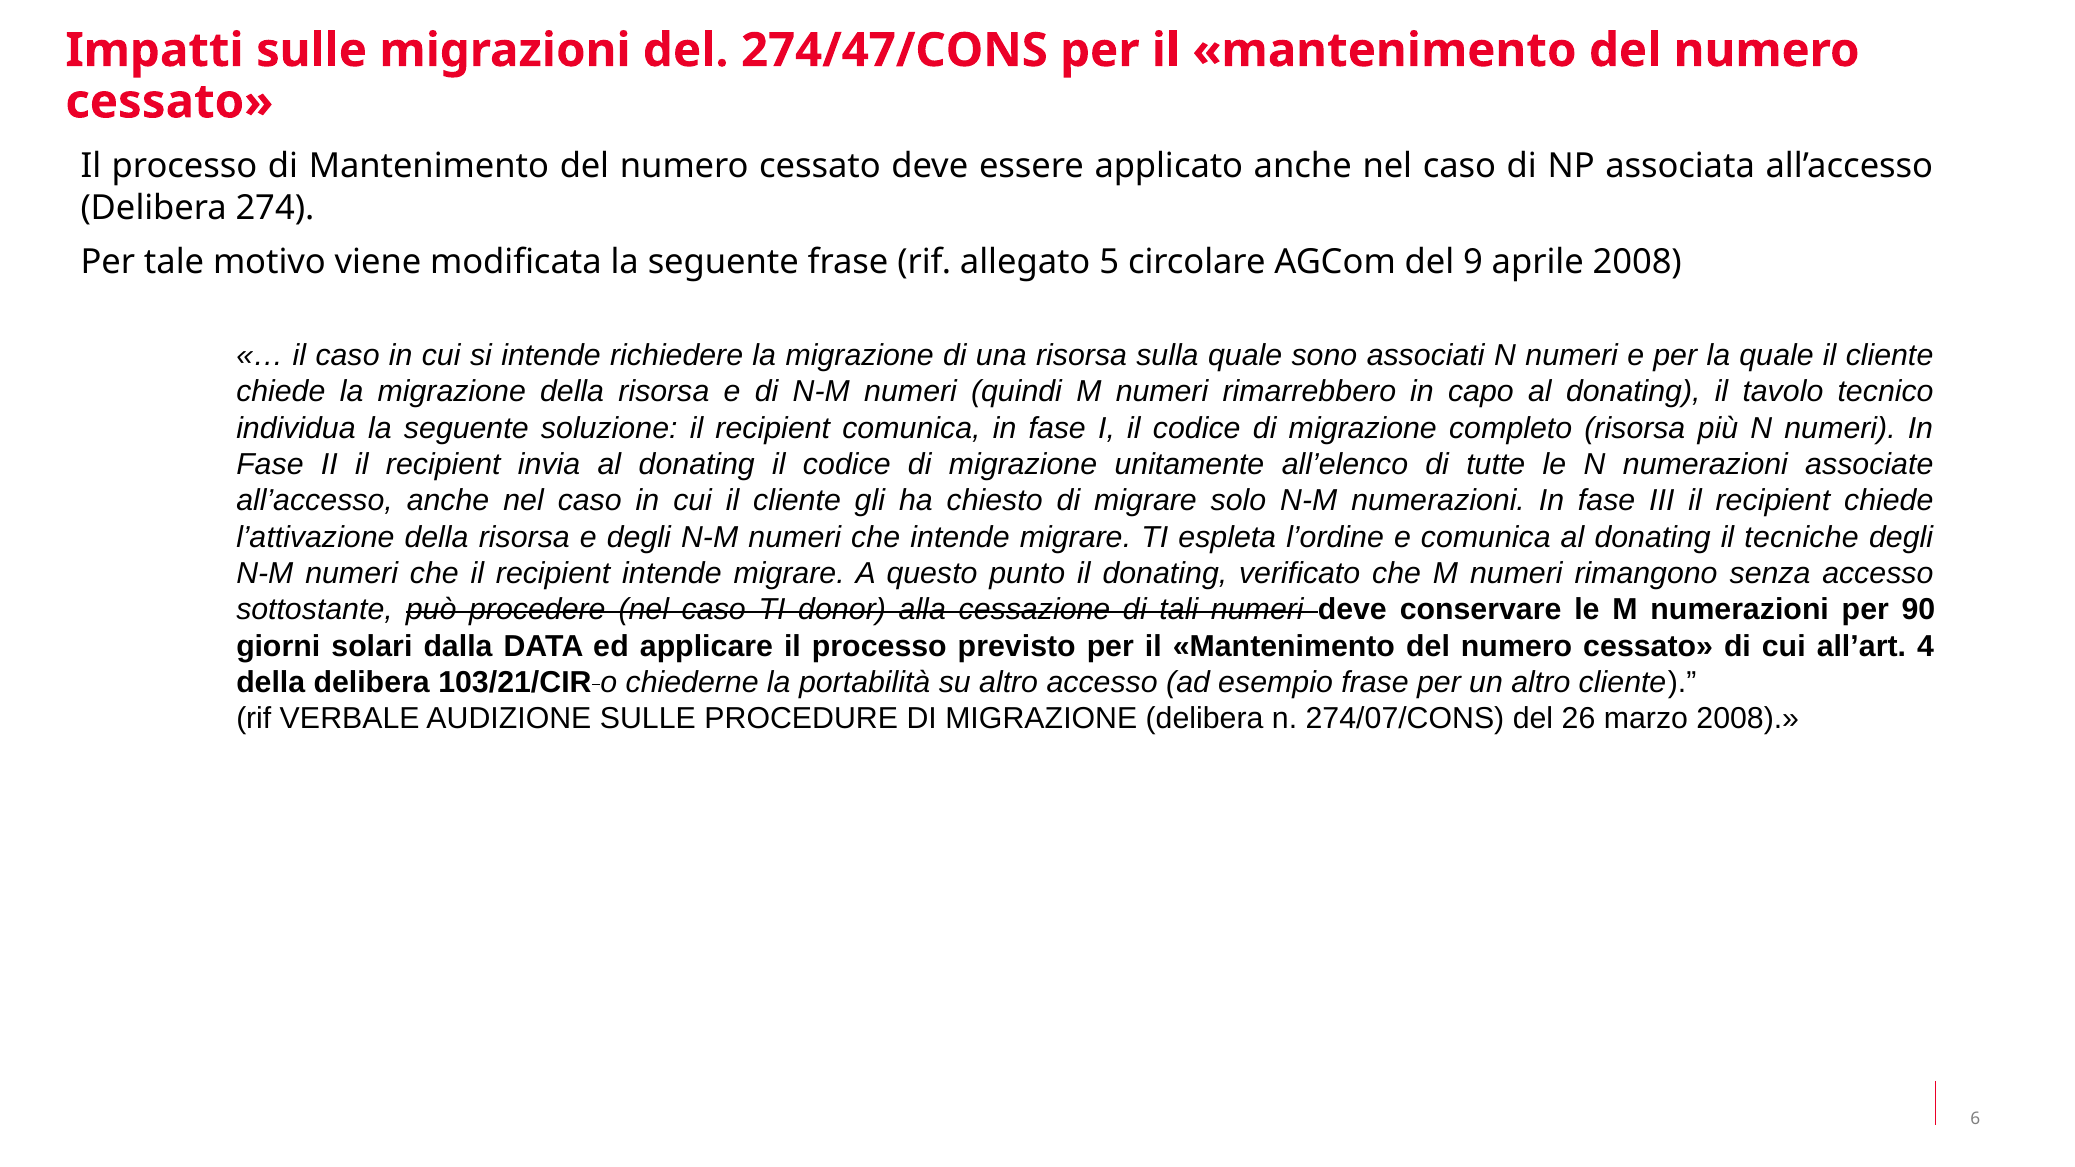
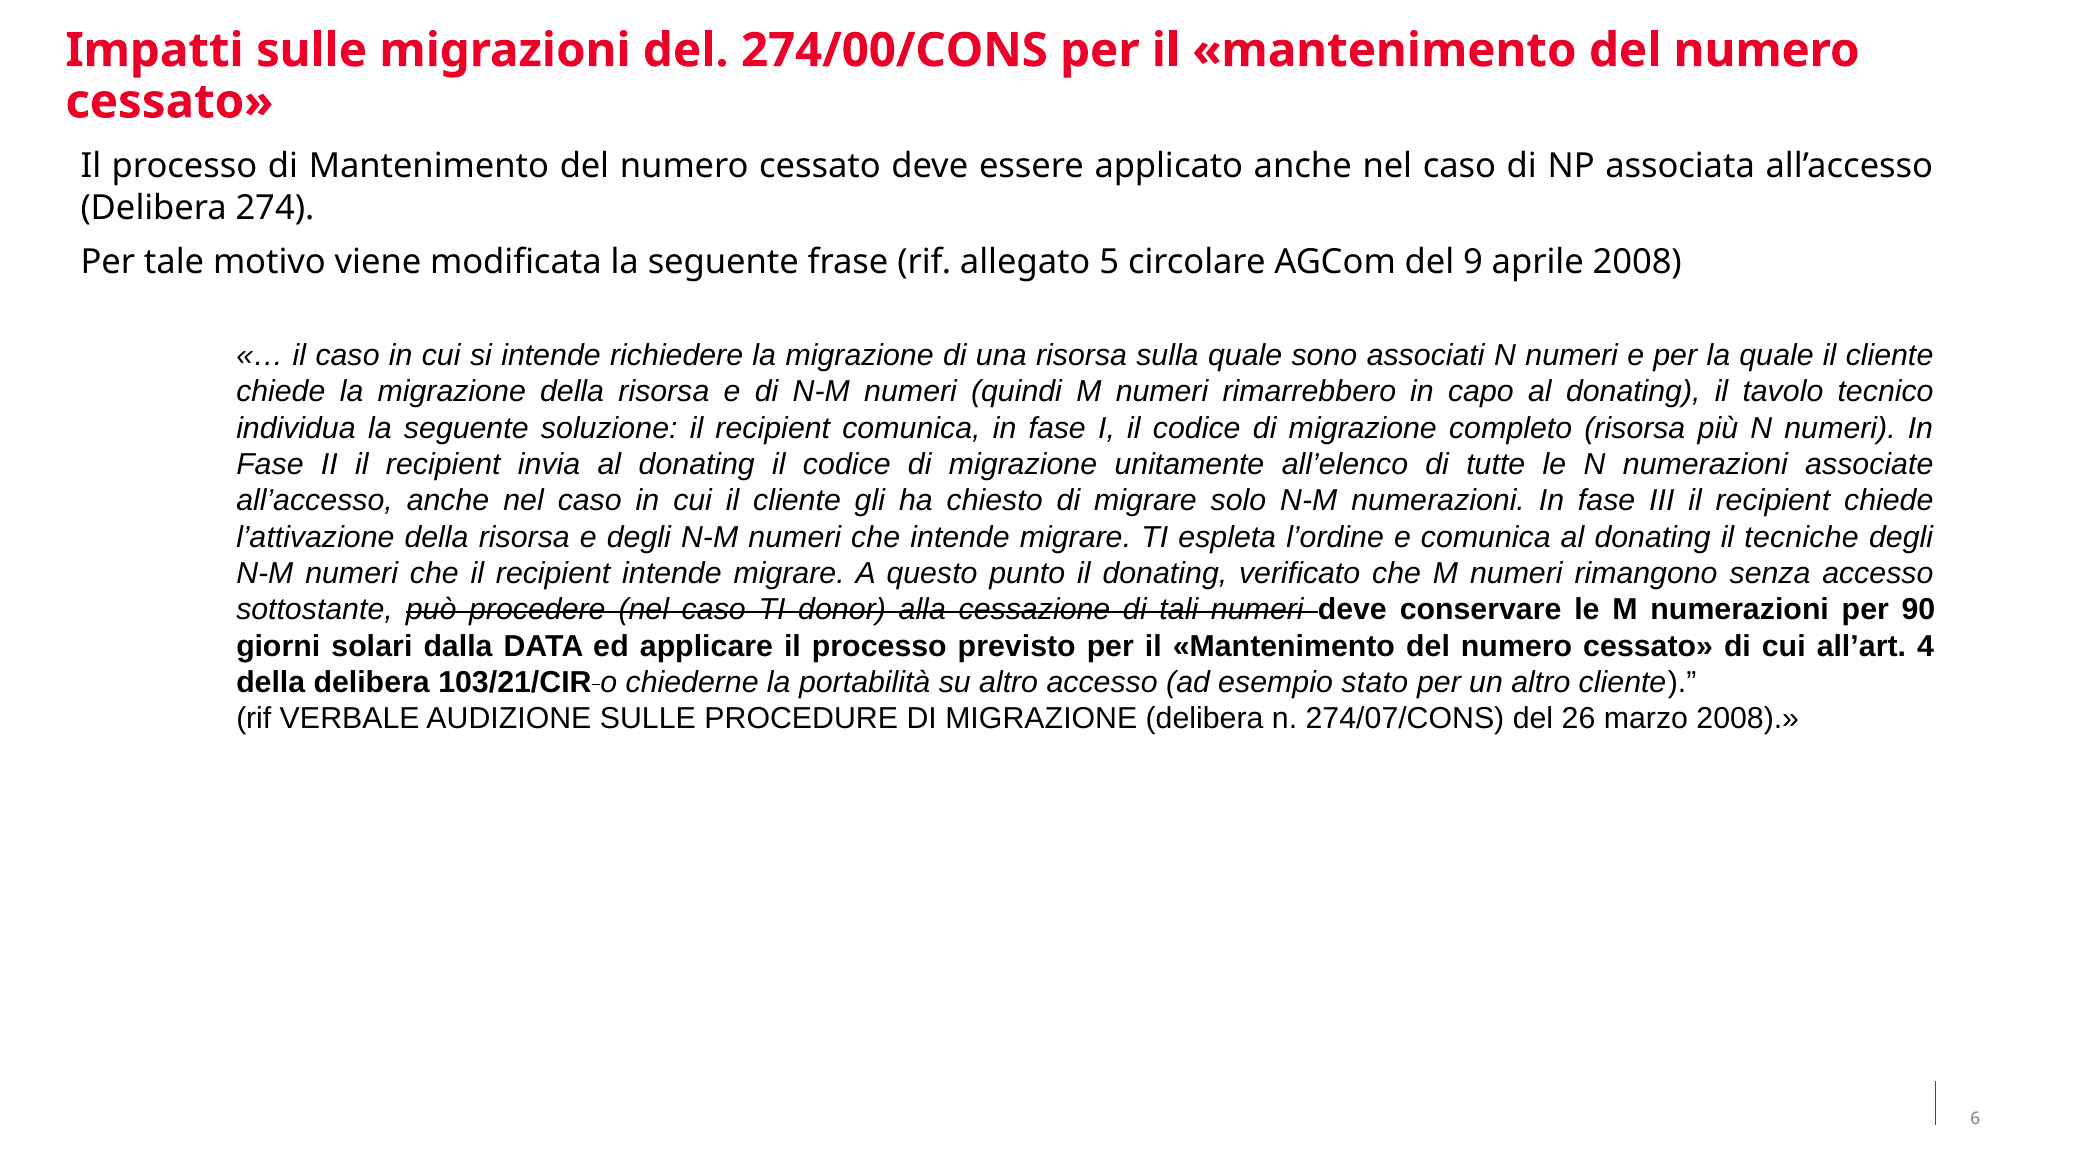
274/47/CONS: 274/47/CONS -> 274/00/CONS (894, 50)
esempio frase: frase -> stato (1375, 682)
